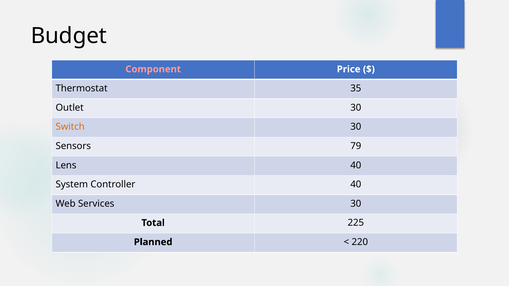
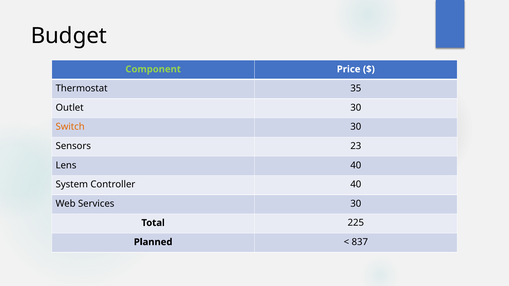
Component colour: pink -> light green (153, 69)
79: 79 -> 23 (356, 146)
220: 220 -> 837 (360, 242)
